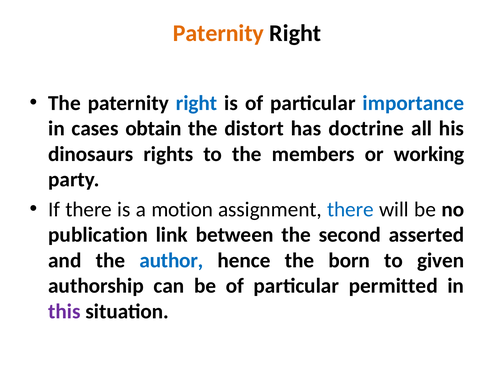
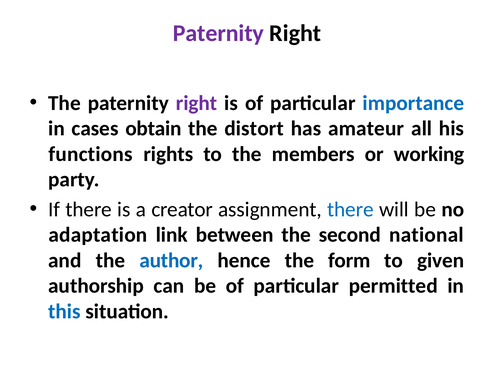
Paternity colour: orange -> purple (218, 33)
right colour: blue -> purple (197, 103)
doctrine: doctrine -> amateur (366, 129)
dinosaurs: dinosaurs -> functions (91, 154)
motion: motion -> creator (182, 210)
publication: publication -> adaptation (98, 235)
asserted: asserted -> national (426, 235)
born: born -> form (349, 261)
this colour: purple -> blue (64, 312)
